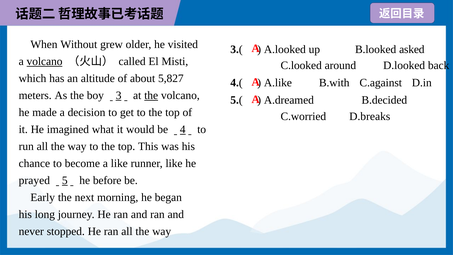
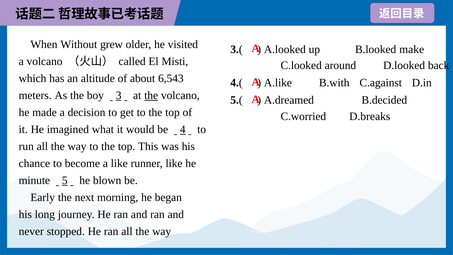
asked: asked -> make (412, 49)
volcano underline: present -> none (45, 61)
5,827: 5,827 -> 6,543 (171, 78)
prayed: prayed -> minute (34, 180)
before: before -> blown (107, 180)
